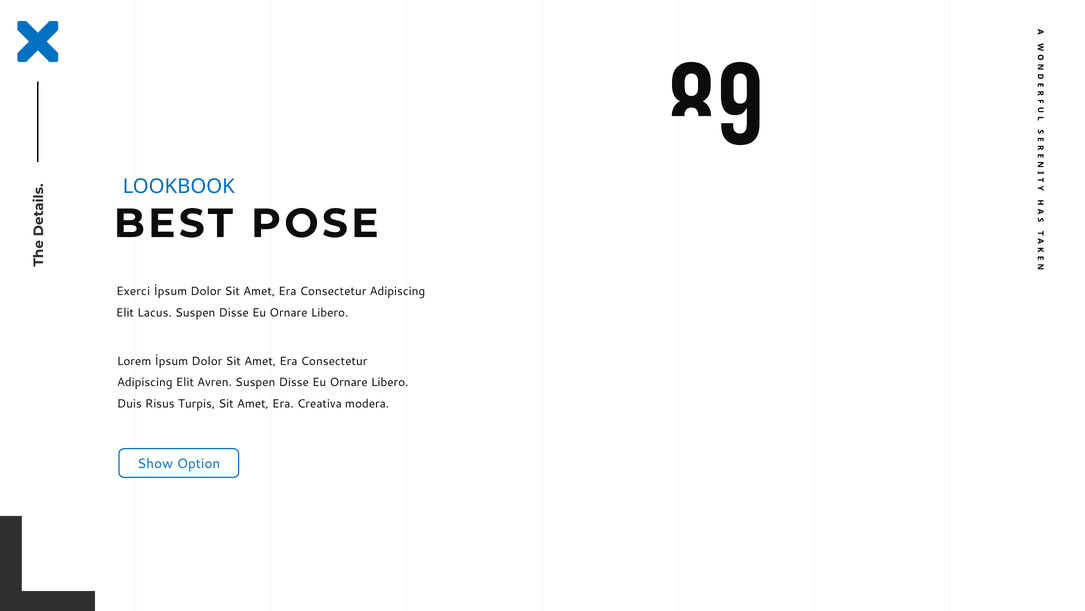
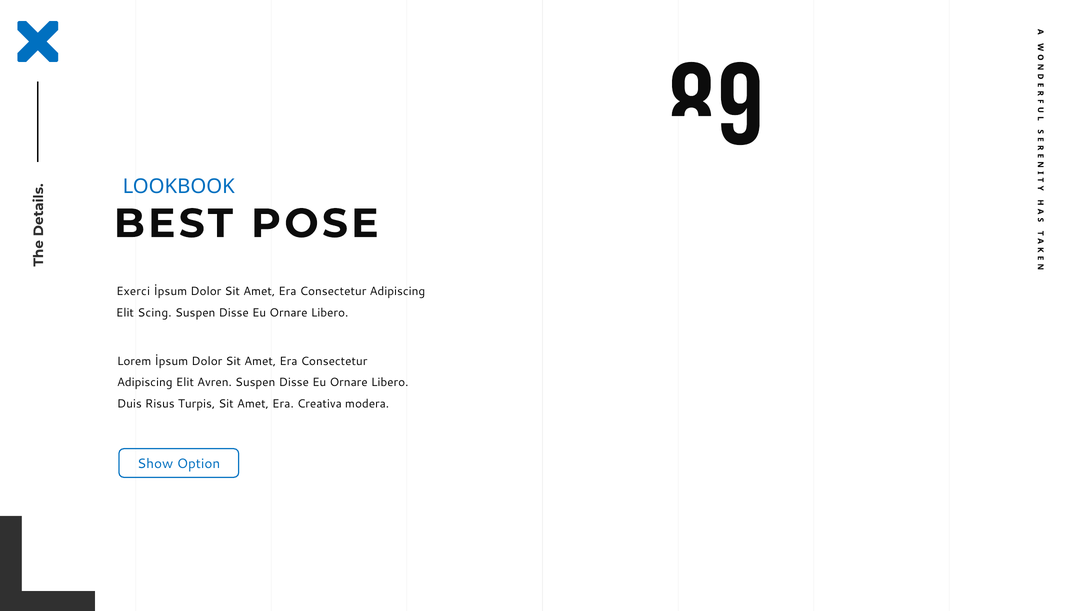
Lacus: Lacus -> Scing (155, 312)
